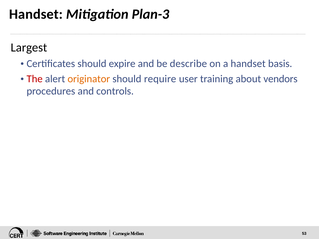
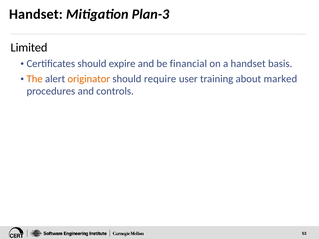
Largest: Largest -> Limited (29, 47)
describe: describe -> financial (188, 64)
The colour: red -> orange (35, 79)
vendors: vendors -> marked (280, 79)
